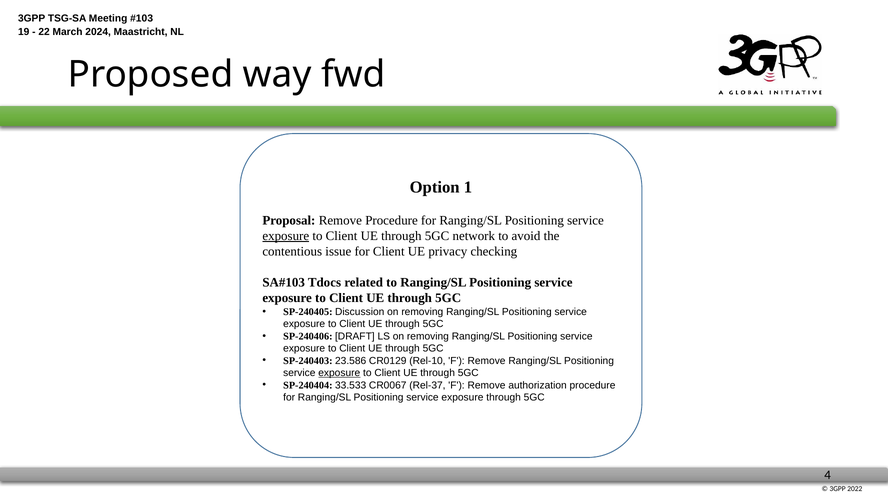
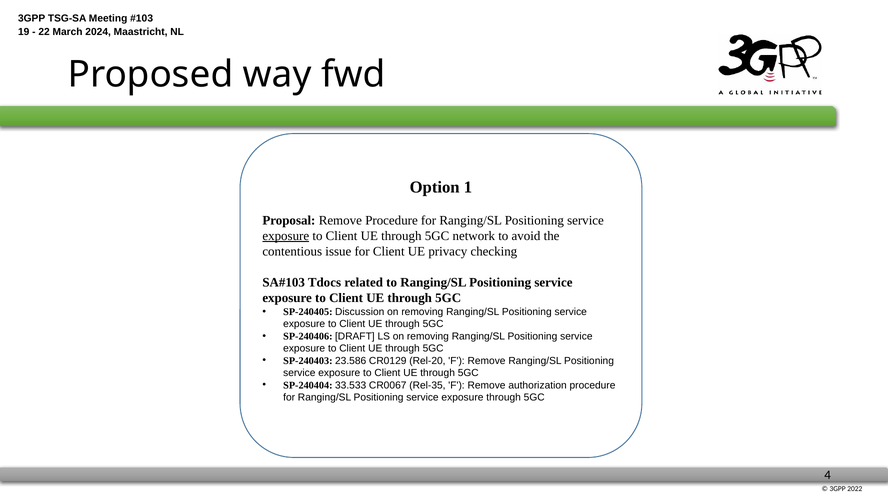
Rel-10: Rel-10 -> Rel-20 (427, 360)
exposure underline: present -> none (339, 373)
Rel-37: Rel-37 -> Rel-35 (427, 385)
